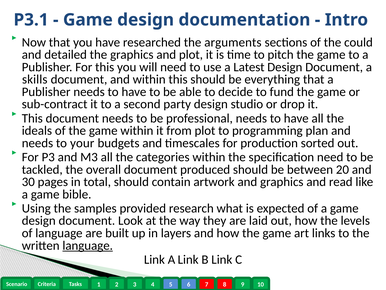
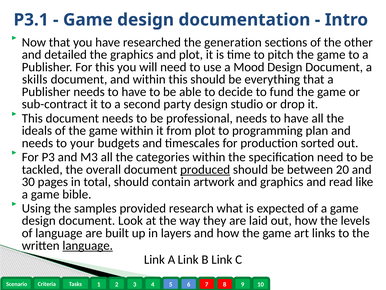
arguments: arguments -> generation (233, 42)
could: could -> other (358, 42)
Latest: Latest -> Mood (249, 67)
produced underline: none -> present (205, 169)
